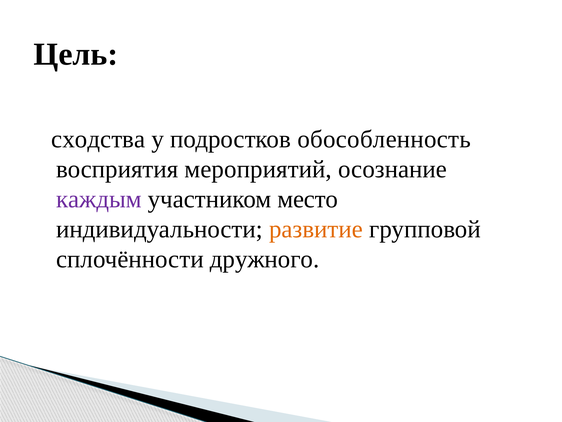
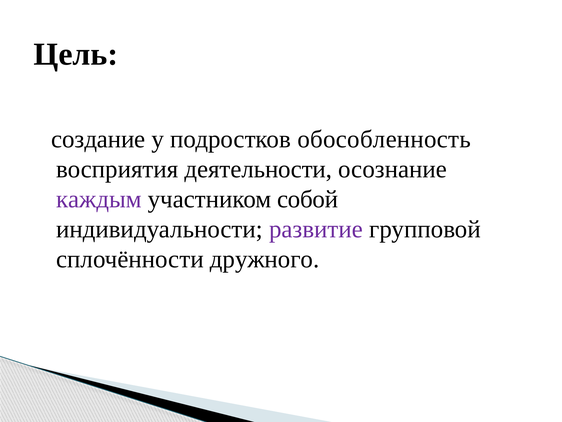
сходства: сходства -> создание (98, 139)
мероприятий: мероприятий -> деятельности (258, 169)
место: место -> собой (308, 199)
развитие colour: orange -> purple (316, 229)
